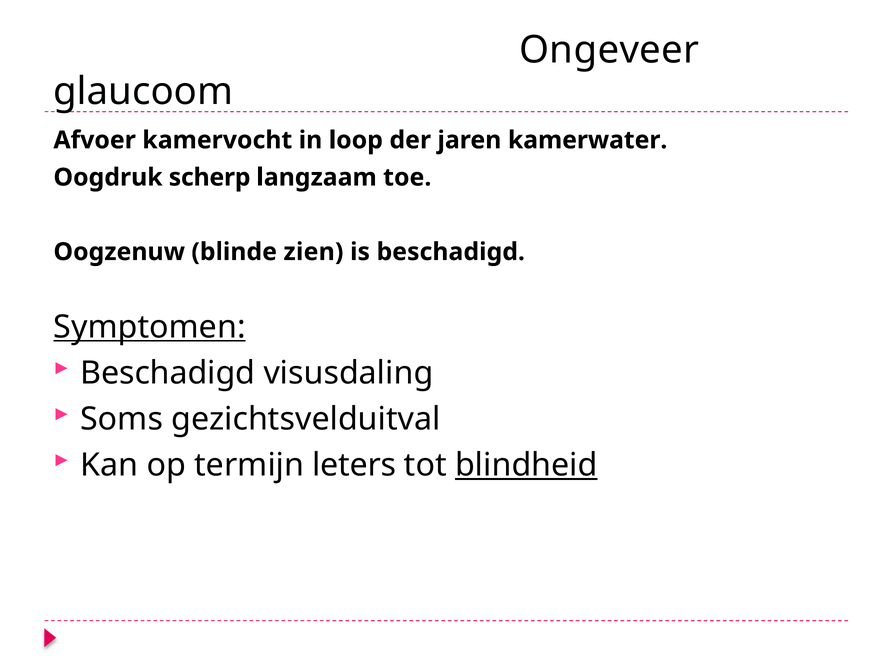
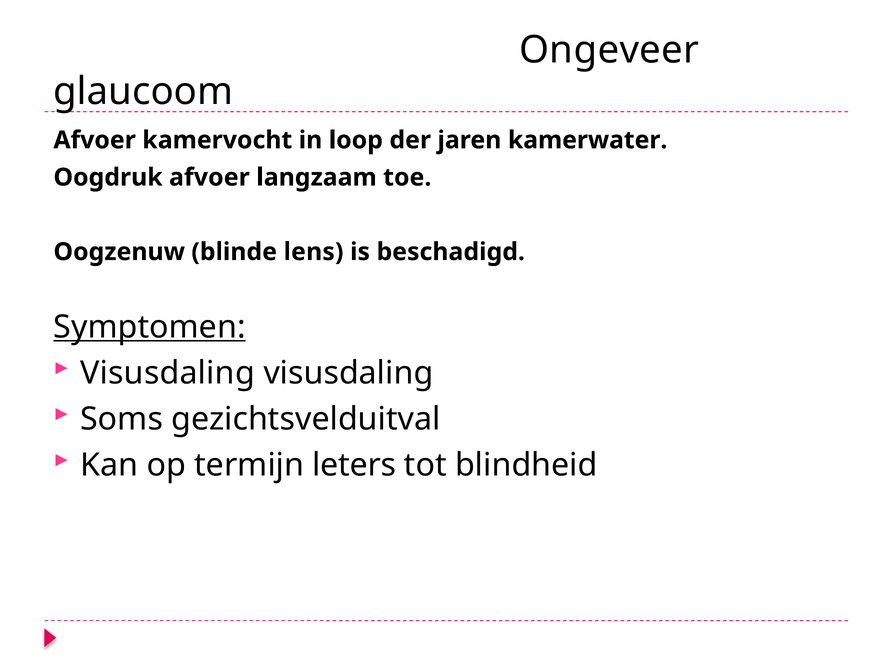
Oogdruk scherp: scherp -> afvoer (209, 177)
zien: zien -> lens (313, 252)
Beschadigd: Beschadigd -> Visusdaling (168, 373)
blindheid underline: present -> none (526, 465)
